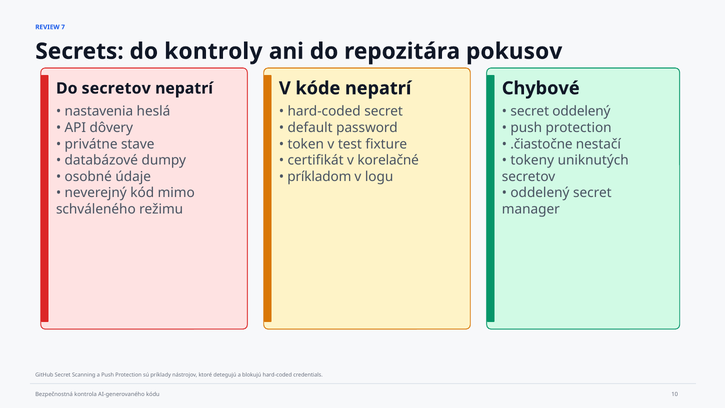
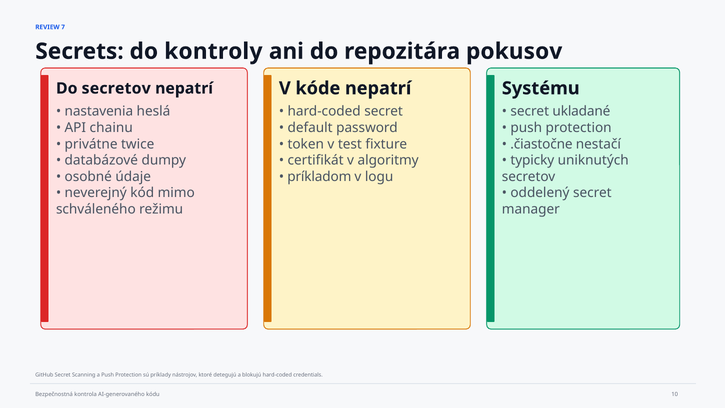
Chybové: Chybové -> Systému (541, 88)
secret oddelený: oddelený -> ukladané (581, 111)
dôvery: dôvery -> chainu (111, 128)
stave: stave -> twice (138, 144)
korelačné: korelačné -> algoritmy (388, 160)
tokeny: tokeny -> typicky (532, 160)
